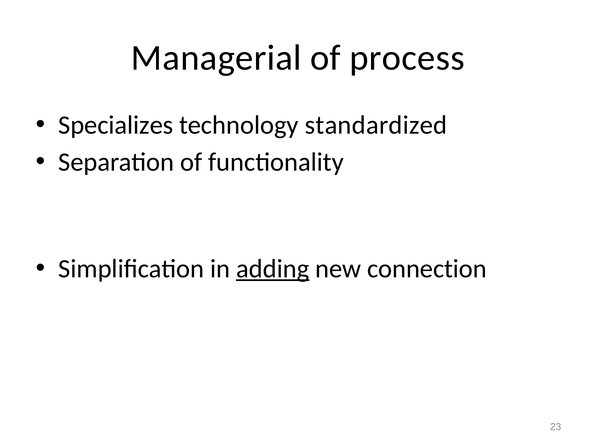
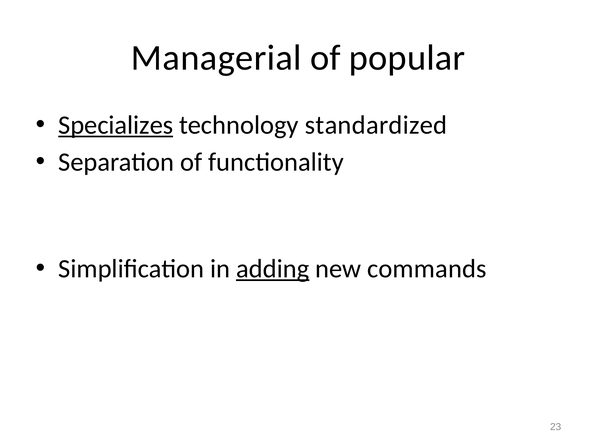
process: process -> popular (407, 58)
Specializes underline: none -> present (116, 125)
connection: connection -> commands (427, 269)
